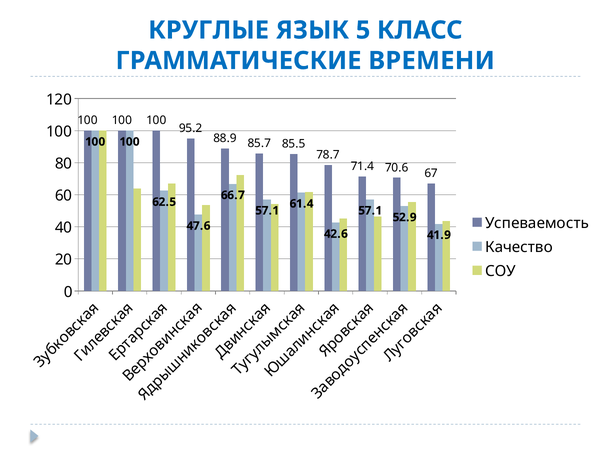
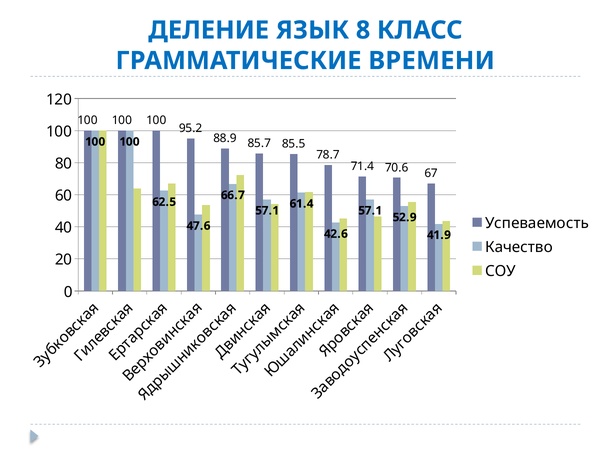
КРУГЛЫЕ: КРУГЛЫЕ -> ДЕЛЕНИЕ (209, 30)
5: 5 -> 8 (363, 30)
